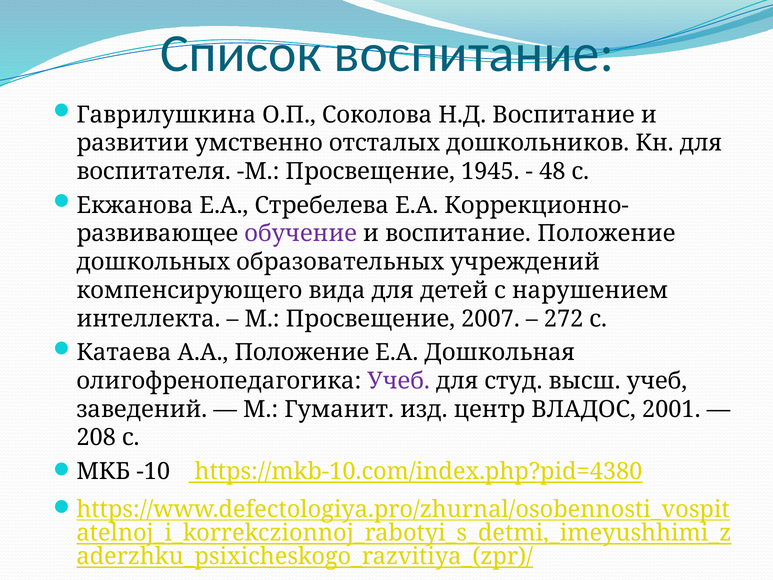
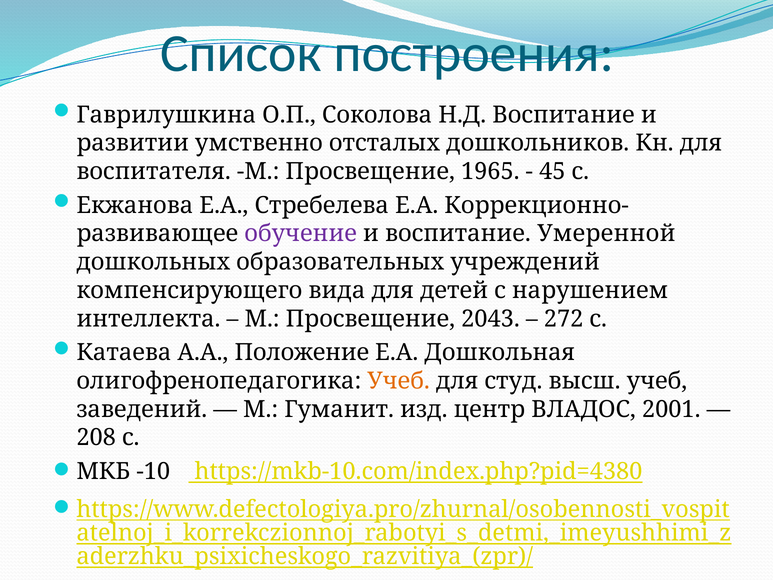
Список воспитание: воспитание -> построения (474, 54)
1945: 1945 -> 1965 (490, 171)
48: 48 -> 45 (552, 171)
воспитание Положение: Положение -> Умеренной (606, 234)
2007: 2007 -> 2043 (490, 319)
Учеб colour: purple -> orange (399, 381)
